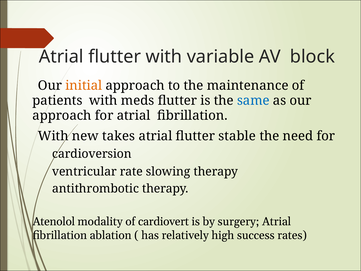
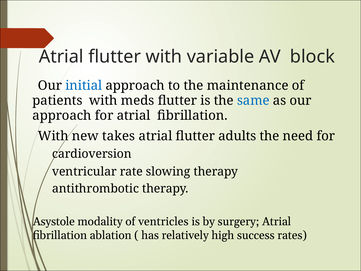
initial colour: orange -> blue (84, 86)
stable: stable -> adults (237, 136)
Atenolol: Atenolol -> Asystole (54, 221)
cardiovert: cardiovert -> ventricles (163, 221)
